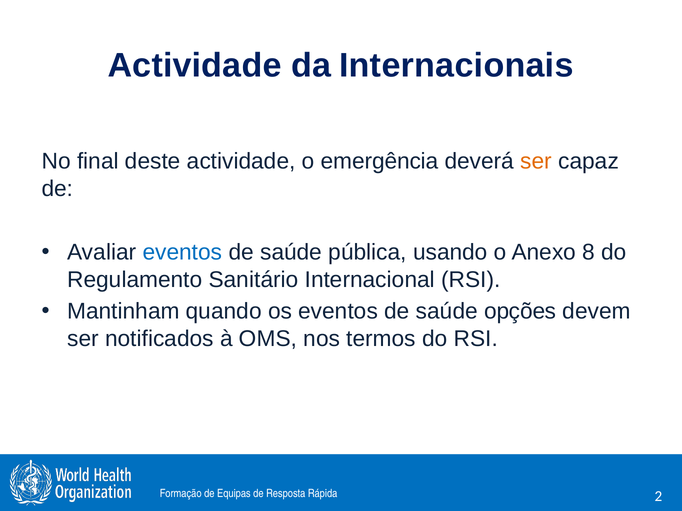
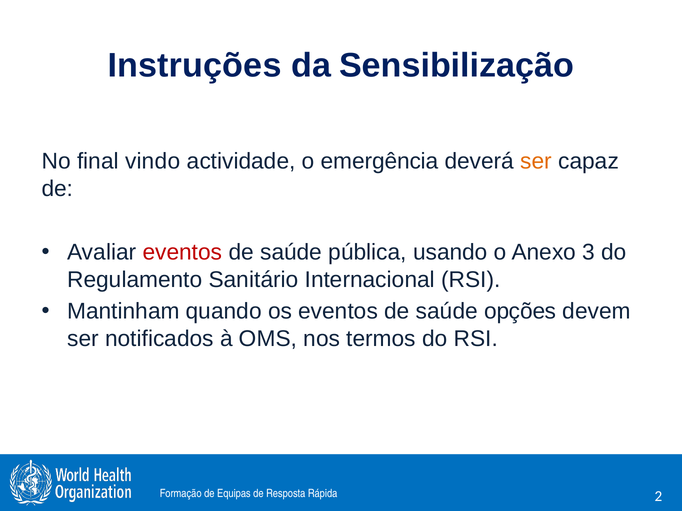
Actividade: Actividade -> Instruções (195, 65)
Internacionais: Internacionais -> Sensibilização (457, 65)
deste: deste -> vindo (153, 162)
eventos colour: blue -> red (182, 253)
8: 8 -> 3 (589, 253)
